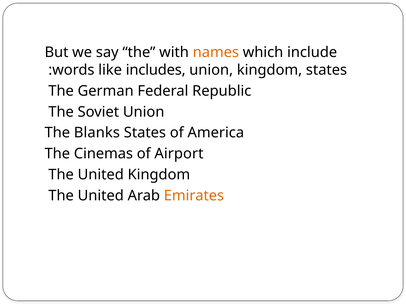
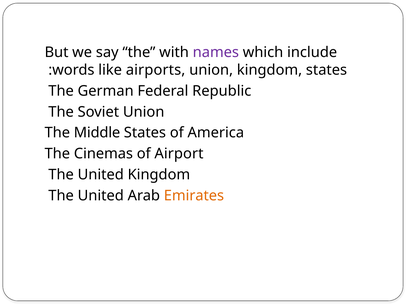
names colour: orange -> purple (216, 52)
includes: includes -> airports (156, 70)
Blanks: Blanks -> Middle (97, 133)
